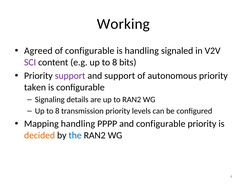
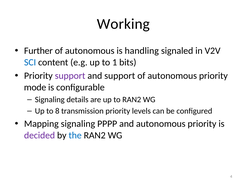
Agreed: Agreed -> Further (38, 51)
configurable: configurable -> autonomous (90, 51)
SCI colour: purple -> blue (30, 62)
e.g up to 8: 8 -> 1 (115, 62)
taken: taken -> mode (35, 87)
Mapping handling: handling -> signaling (78, 124)
and configurable: configurable -> autonomous (161, 124)
decided colour: orange -> purple (40, 135)
